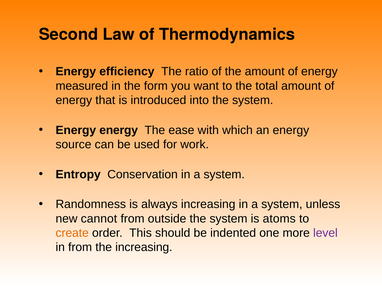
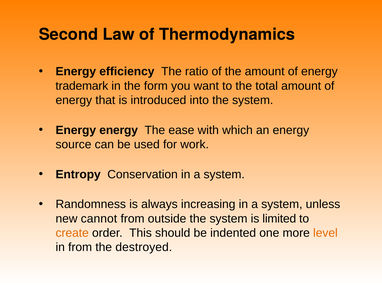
measured: measured -> trademark (82, 86)
atoms: atoms -> limited (279, 219)
level colour: purple -> orange (325, 233)
the increasing: increasing -> destroyed (144, 248)
